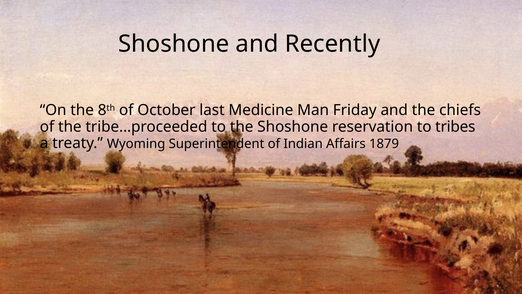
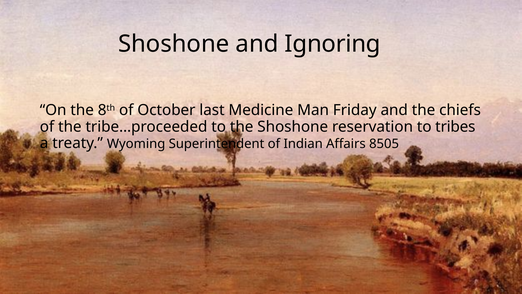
Recently: Recently -> Ignoring (333, 44)
1879: 1879 -> 8505 (384, 144)
